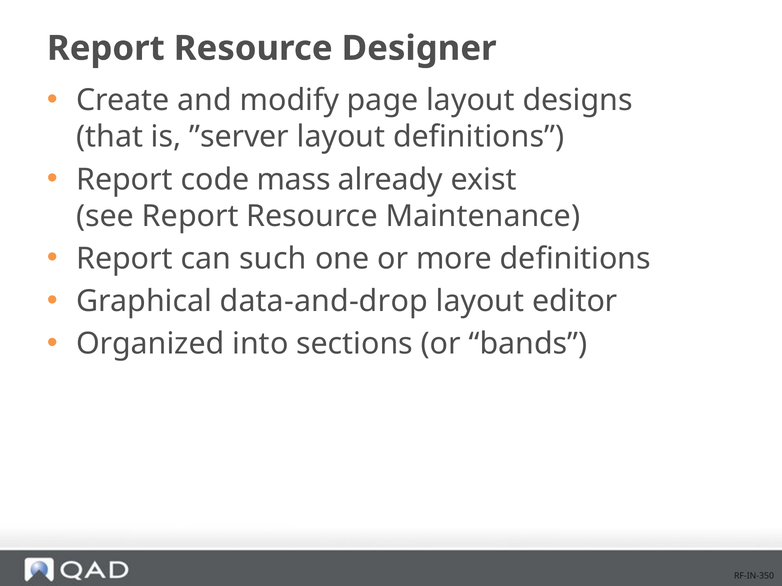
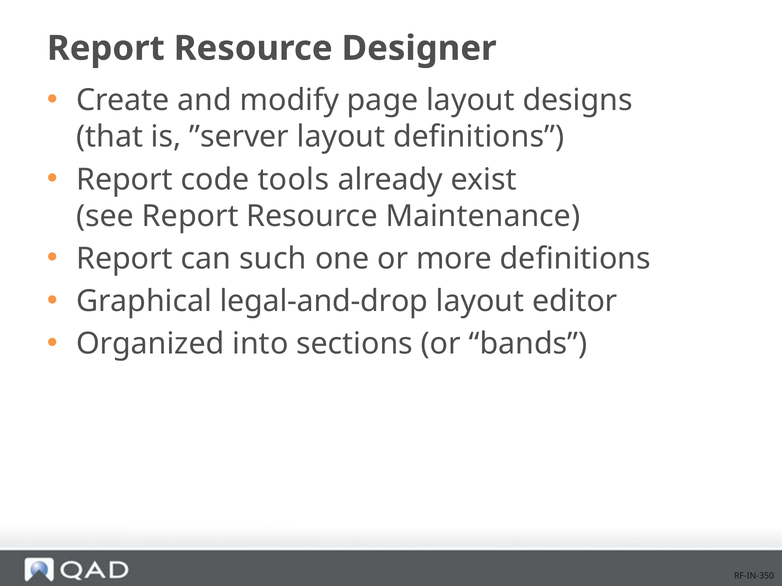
mass: mass -> tools (293, 180)
data-and-drop: data-and-drop -> legal-and-drop (324, 301)
